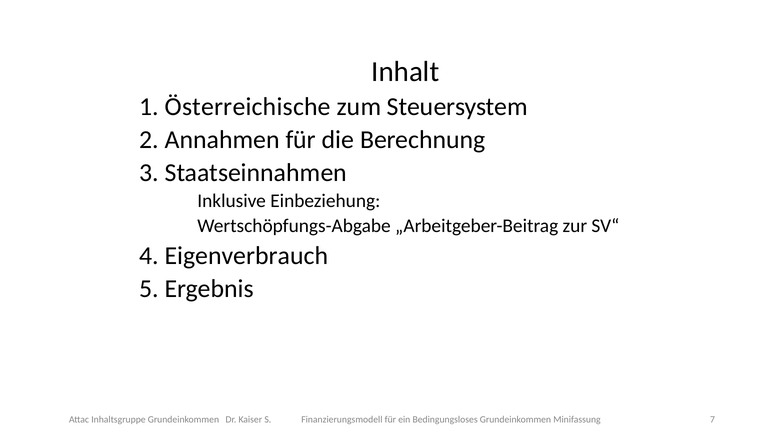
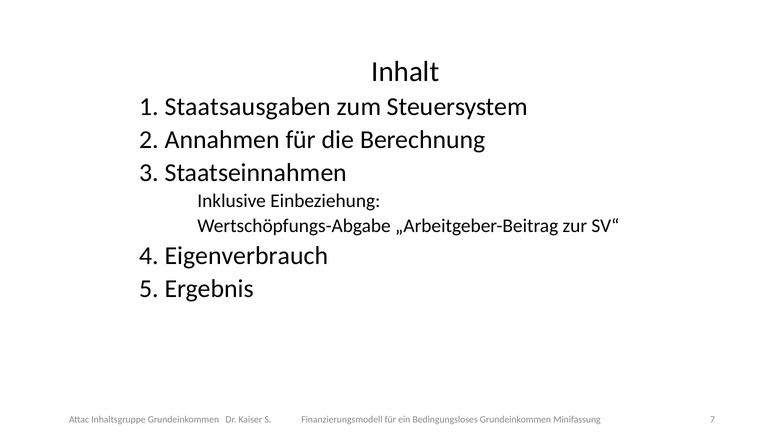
Österreichische: Österreichische -> Staatsausgaben (248, 107)
